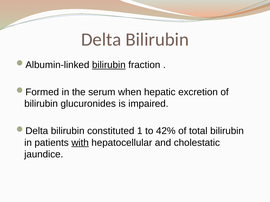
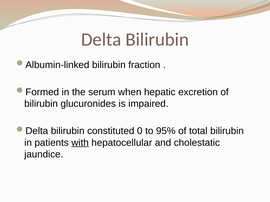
bilirubin underline: present -> none (109, 65)
1: 1 -> 0 (140, 131)
42%: 42% -> 95% (166, 131)
